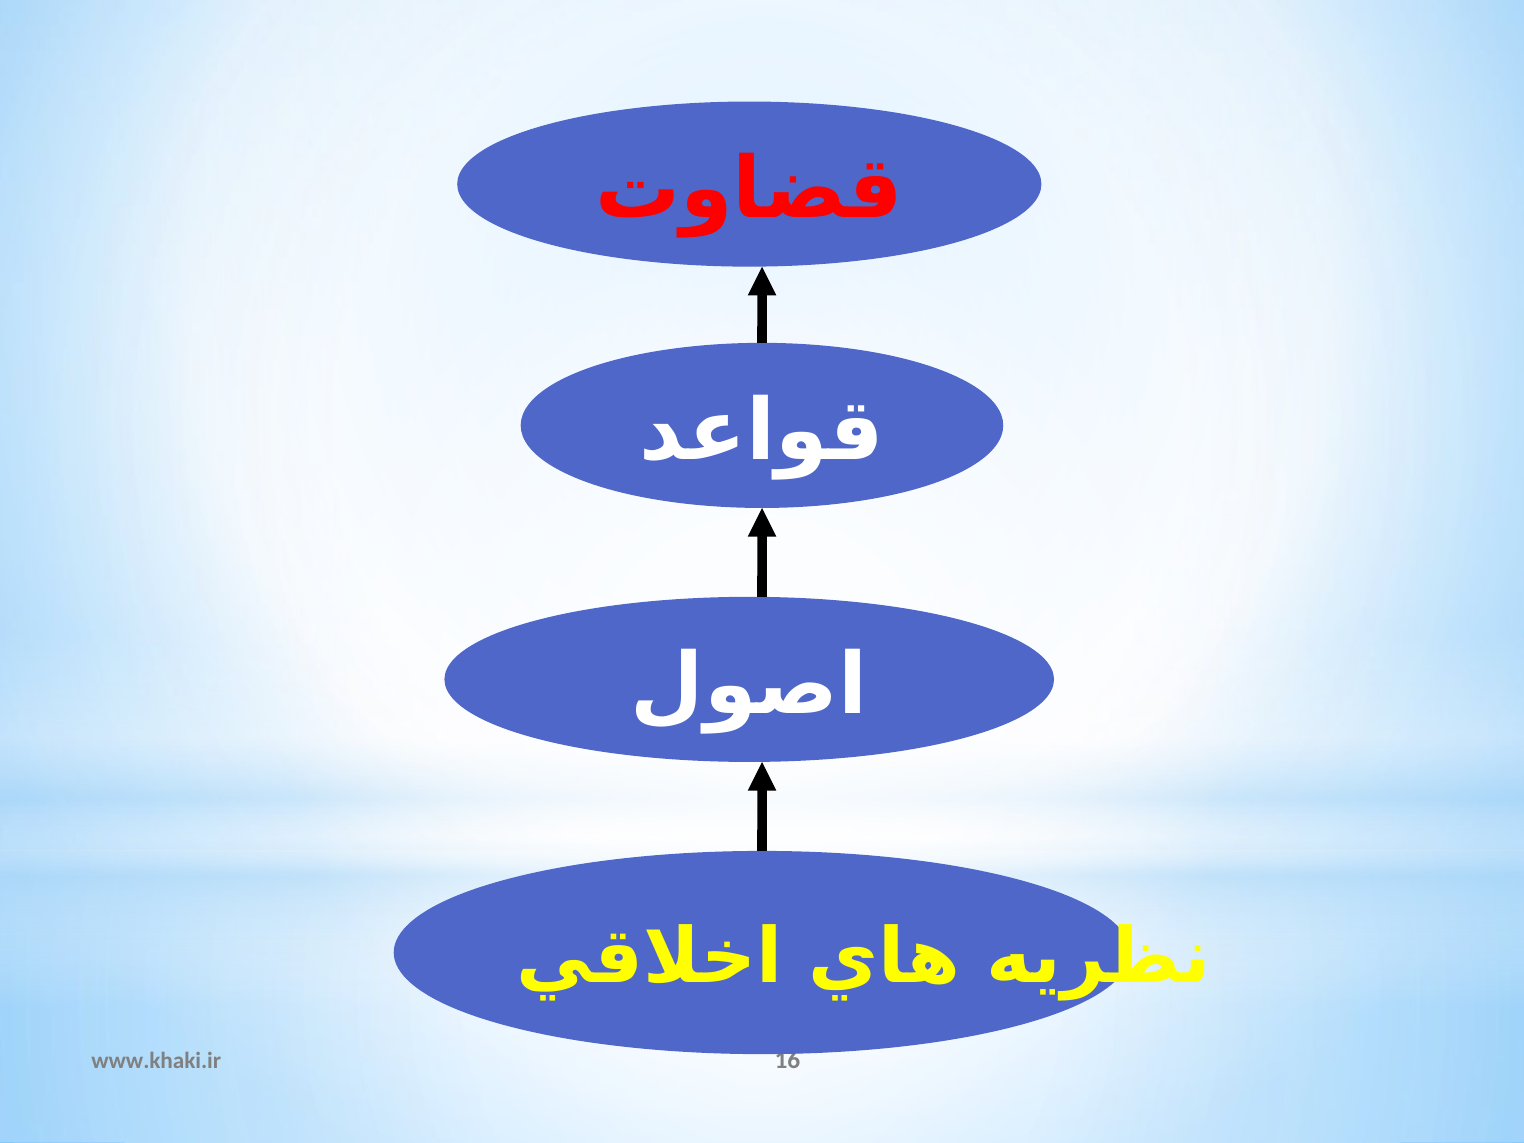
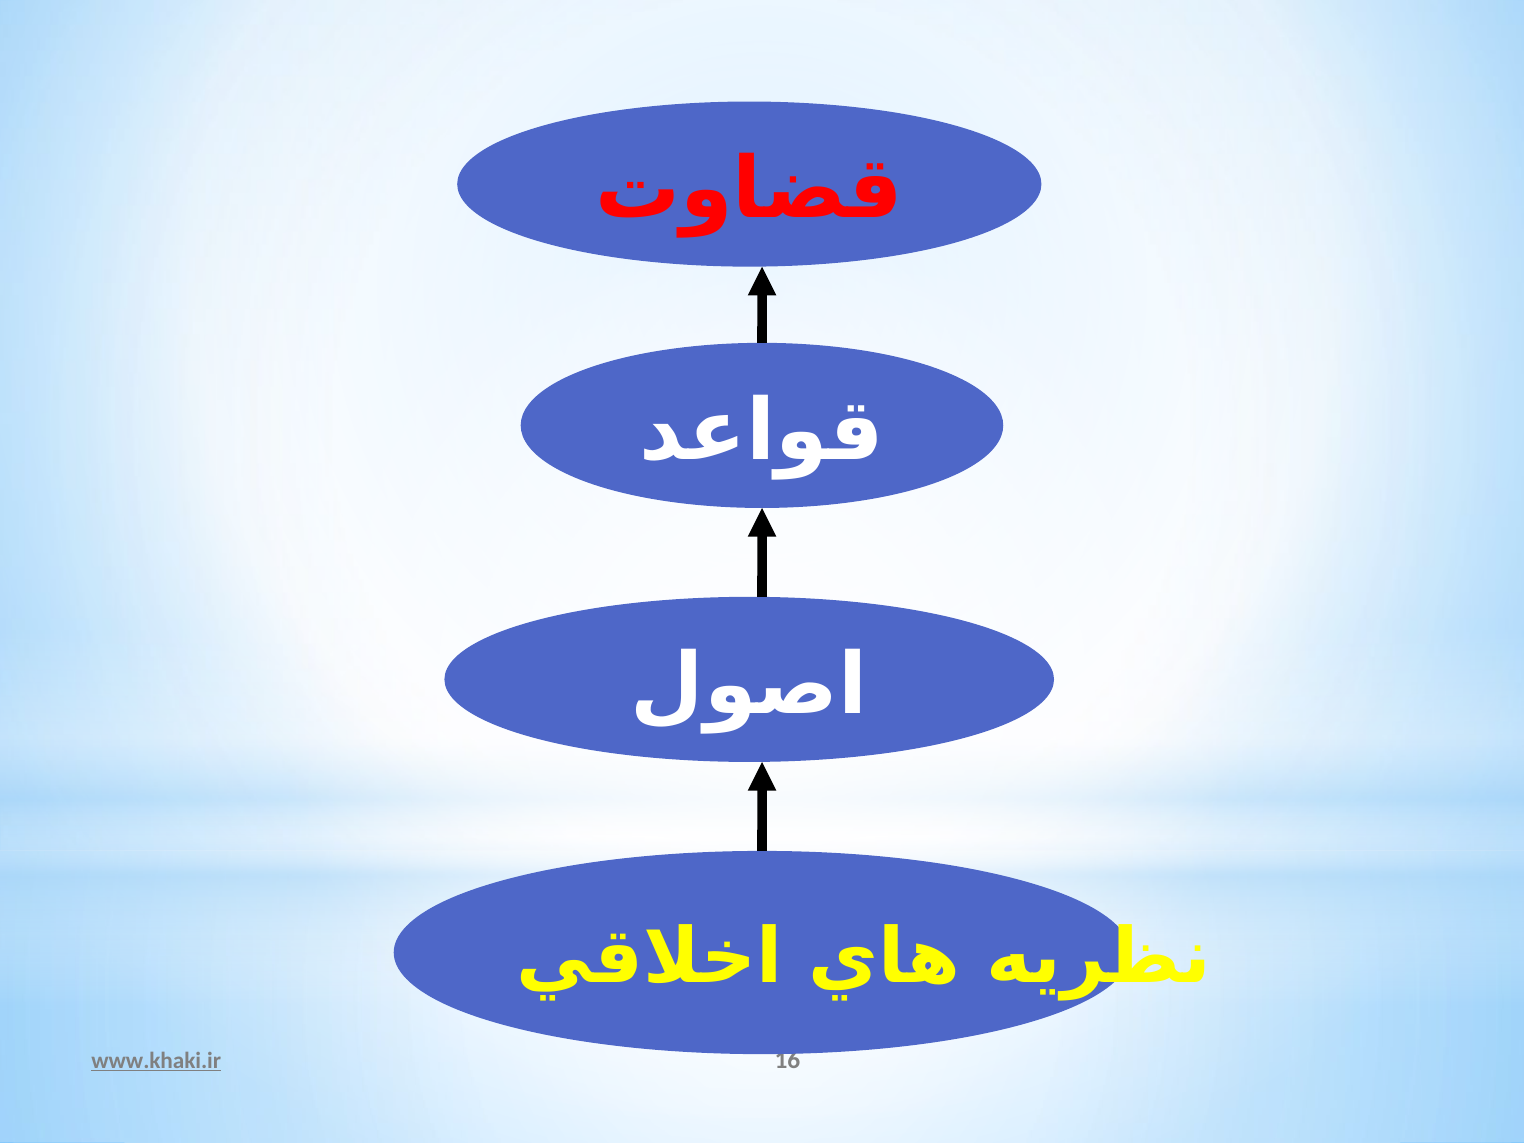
www.khaki.ir underline: none -> present (156, 1060)
